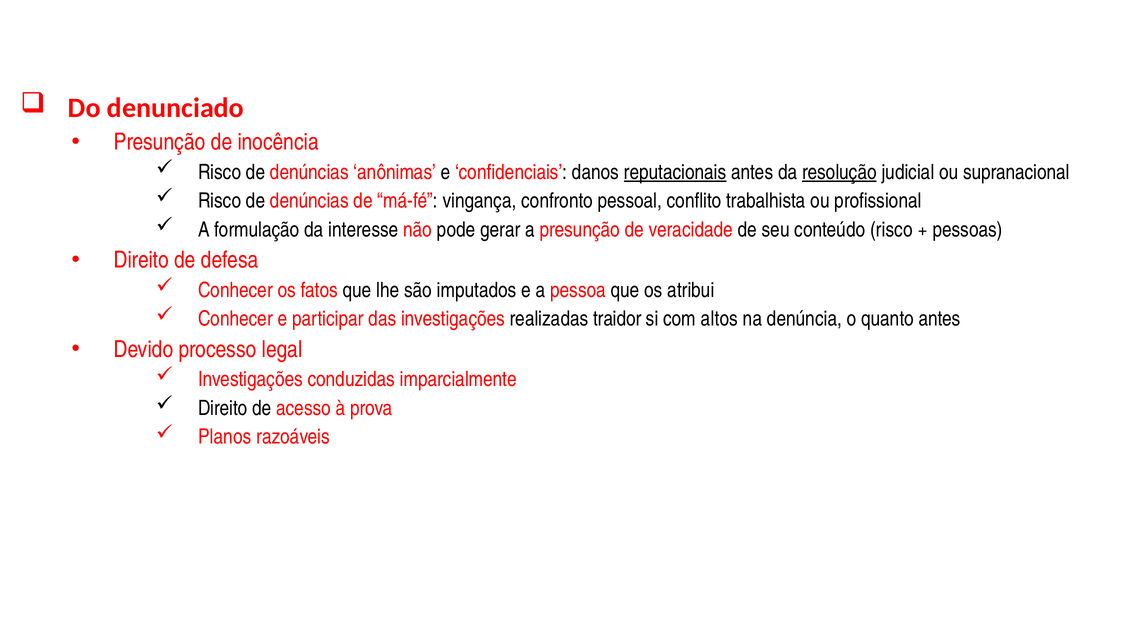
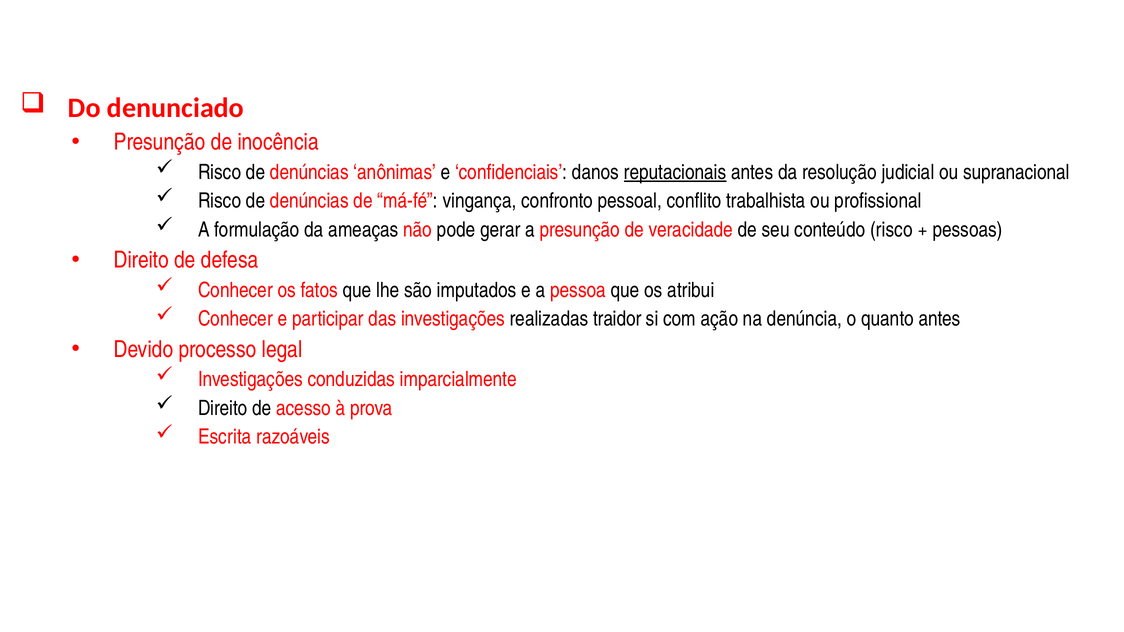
resolução underline: present -> none (839, 172)
interesse: interesse -> ameaças (363, 230)
altos: altos -> ação (719, 319)
Planos: Planos -> Escrita (225, 437)
